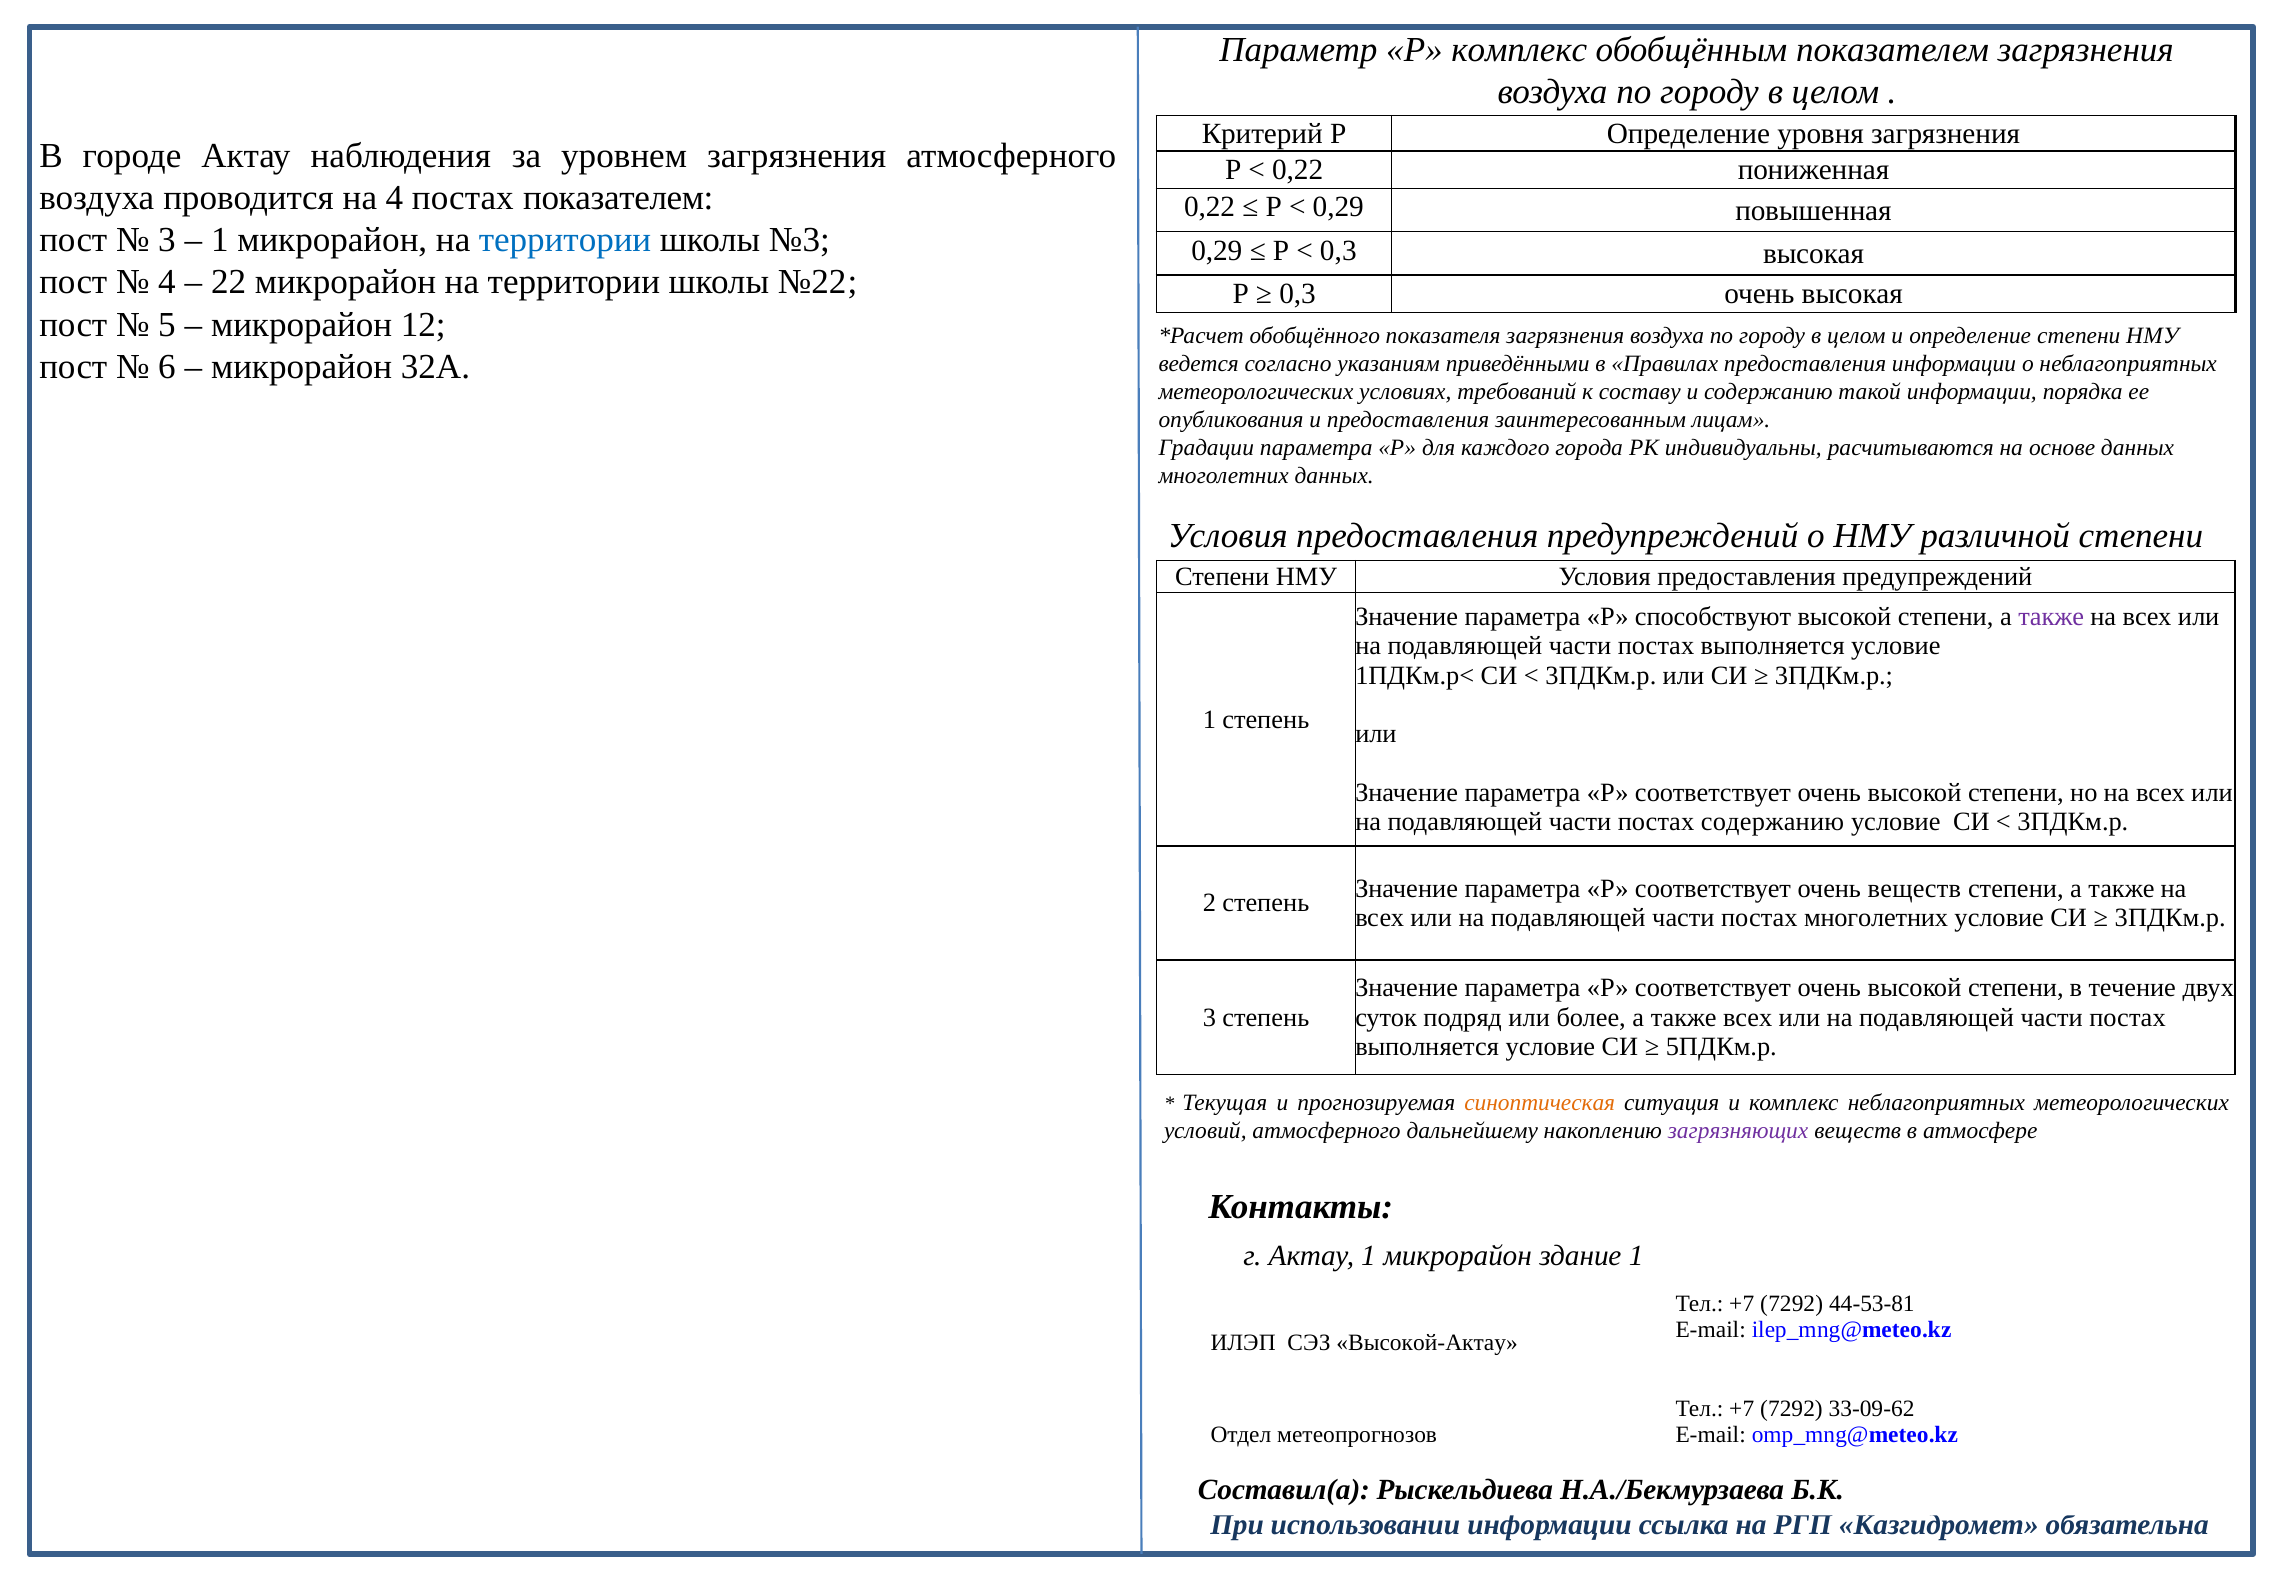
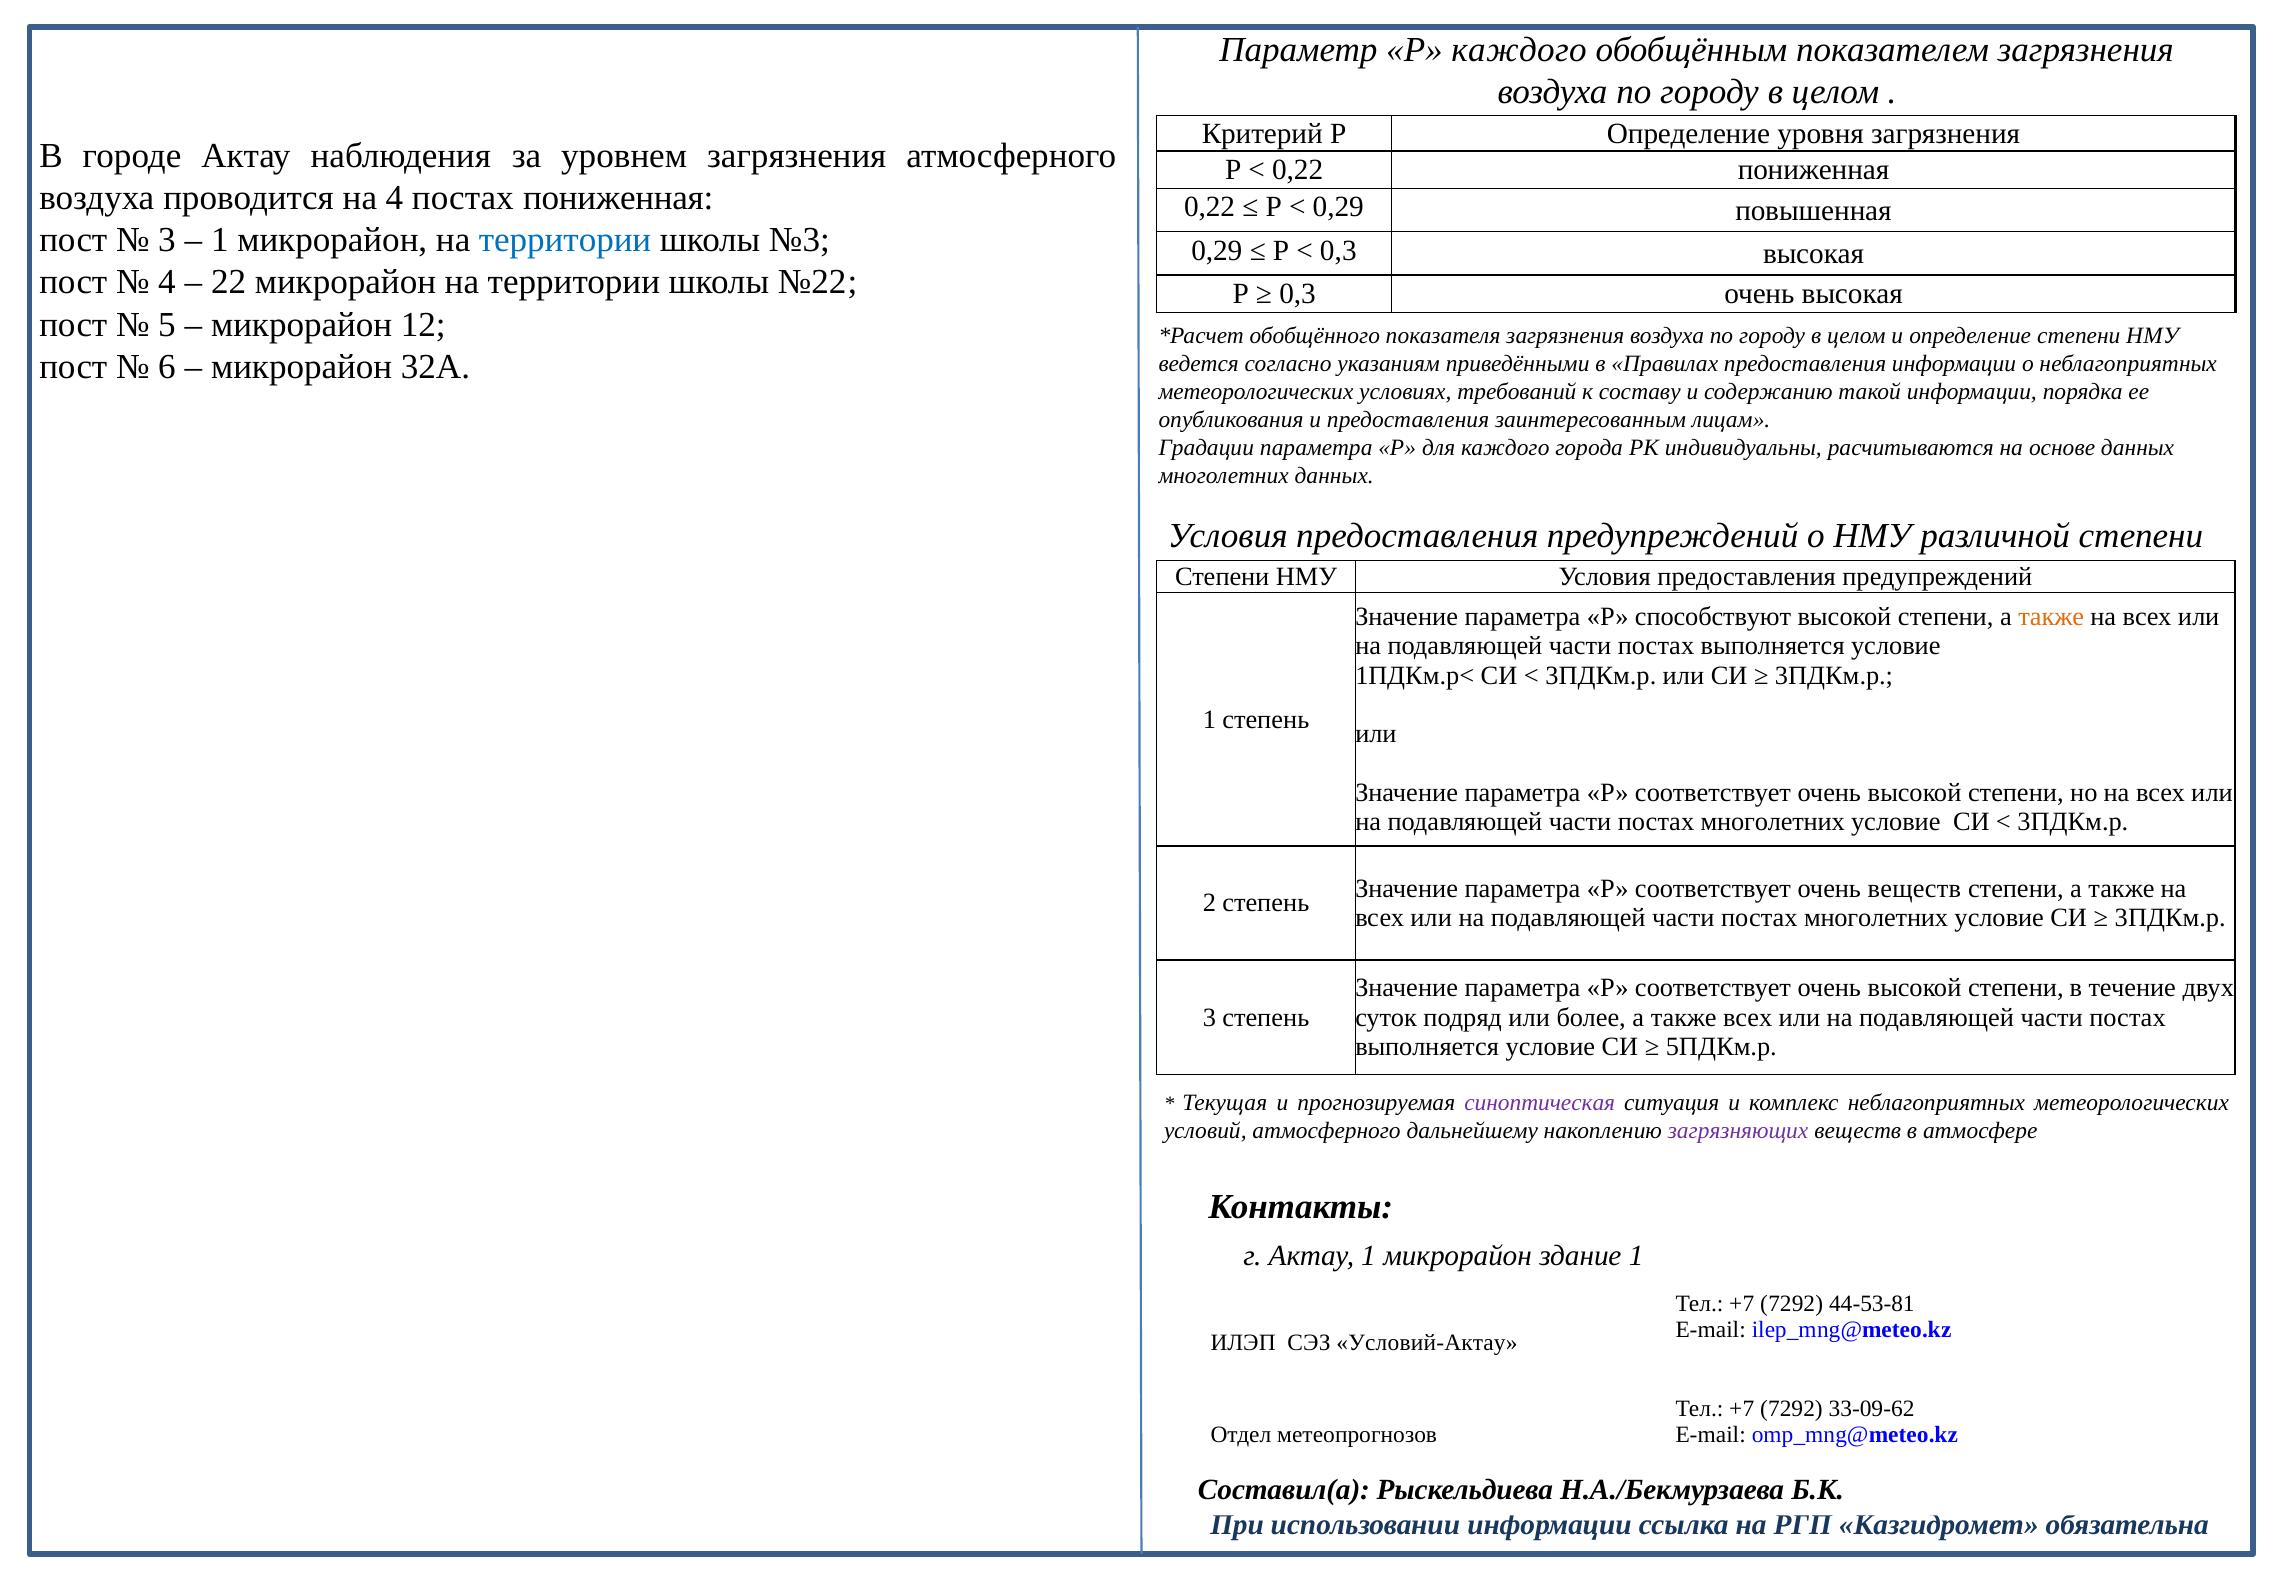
Р комплекс: комплекс -> каждого (1519, 49)
постах показателем: показателем -> пониженная (618, 198)
также colour: purple -> orange (2051, 617)
содержанию: содержанию -> многолетних (1773, 821)
синоптическая colour: orange -> purple (1540, 1102)
Высокой-Актау: Высокой-Актау -> Условий-Актау (1427, 1342)
